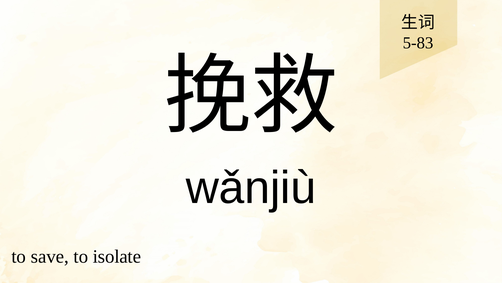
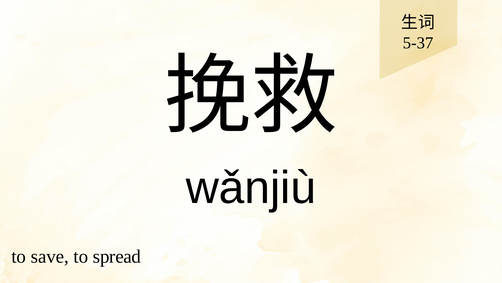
5-83: 5-83 -> 5-37 (418, 43)
isolate: isolate -> spread (117, 256)
